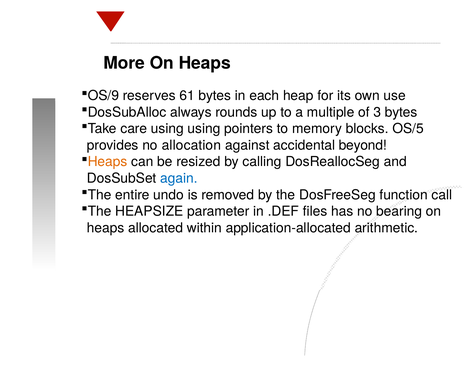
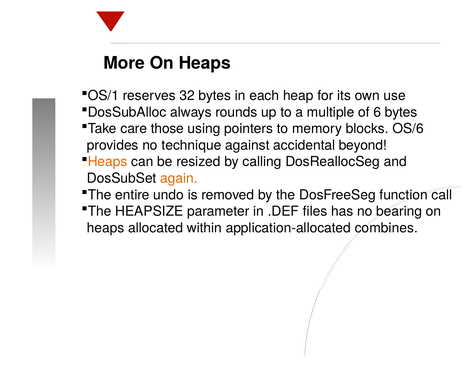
OS/9: OS/9 -> OS/1 (103, 96)
61: 61 -> 32 (187, 96)
3: 3 -> 6 (377, 112)
care using: using -> those (167, 129)
OS/5: OS/5 -> OS/6 (408, 129)
allocation: allocation -> technique (191, 145)
again colour: blue -> orange (179, 178)
arithmetic: arithmetic -> combines (386, 228)
